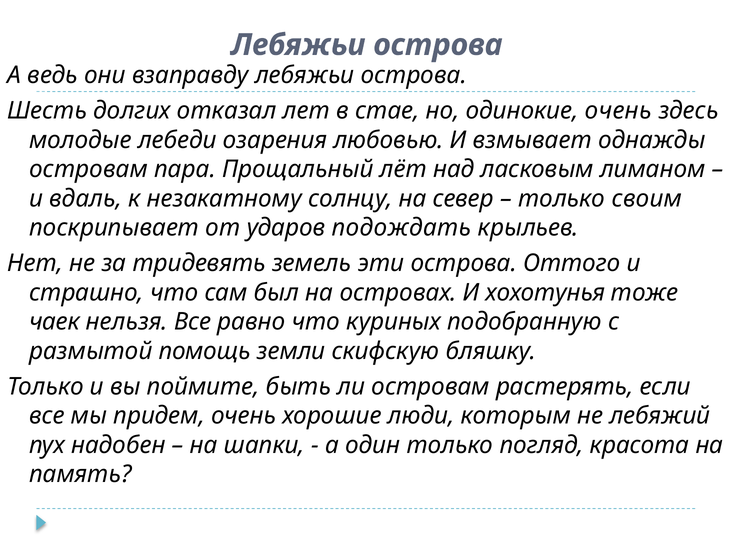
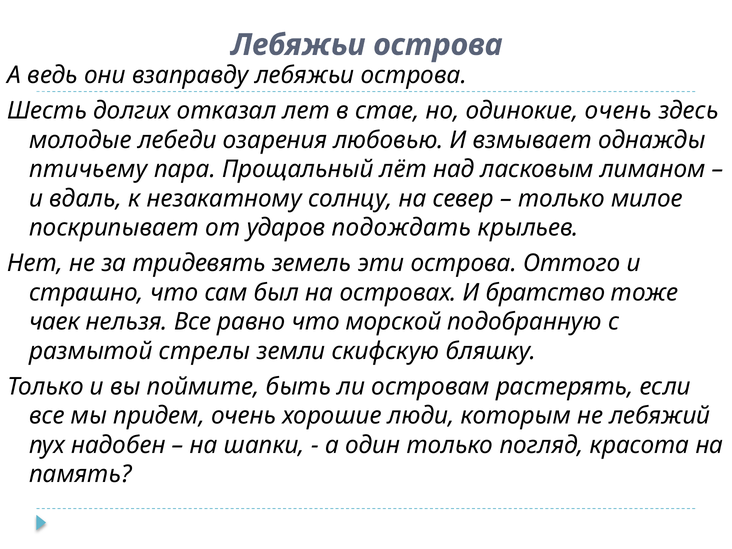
островам: островам -> птичьему (88, 169)
своим: своим -> милое (647, 199)
хохотунья: хохотунья -> братство (545, 293)
куриных: куриных -> морской (394, 322)
помощь: помощь -> стрелы (204, 351)
